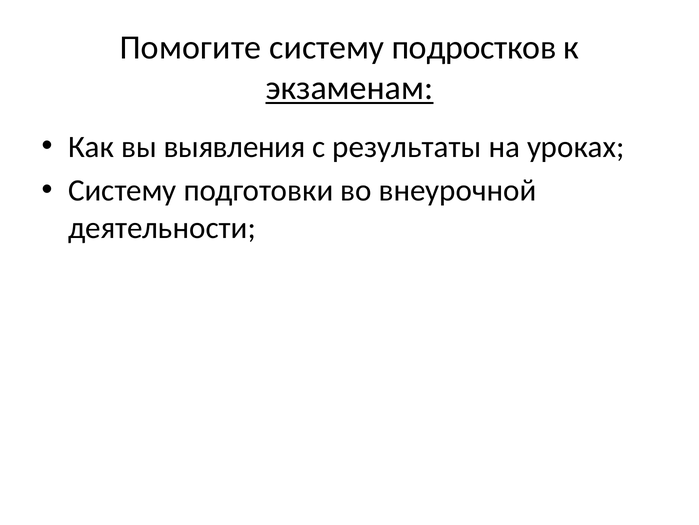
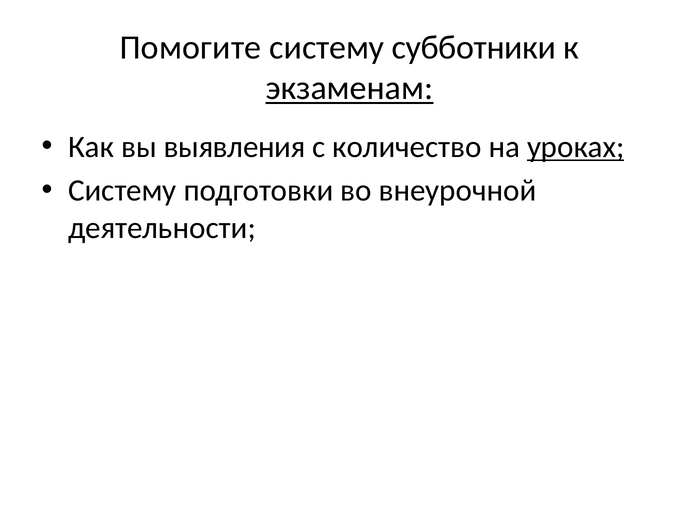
подростков: подростков -> субботники (474, 47)
результаты: результаты -> количество (407, 147)
уроках underline: none -> present (576, 147)
